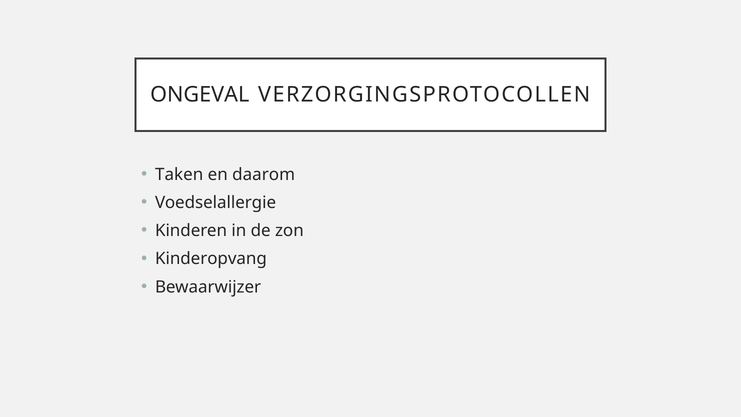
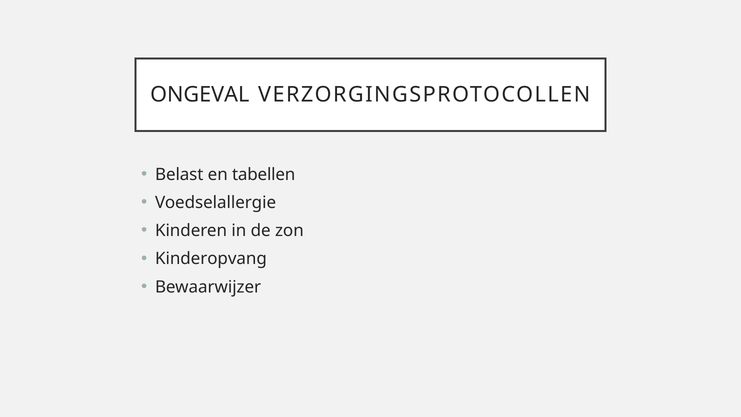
Taken: Taken -> Belast (179, 174)
daarom: daarom -> tabellen (264, 174)
